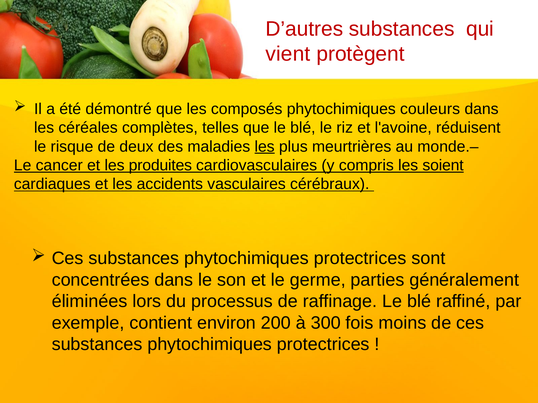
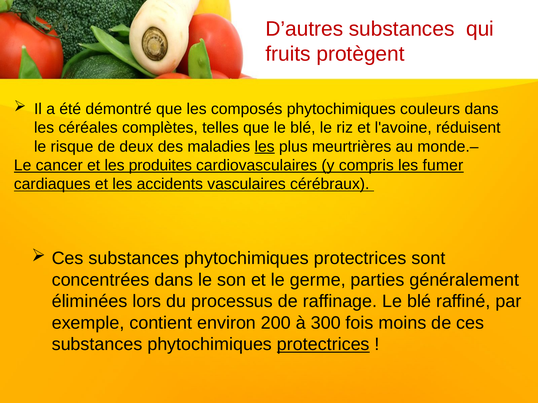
vient: vient -> fruits (288, 54)
soient: soient -> fumer (443, 166)
protectrices underline: none -> present (323, 345)
